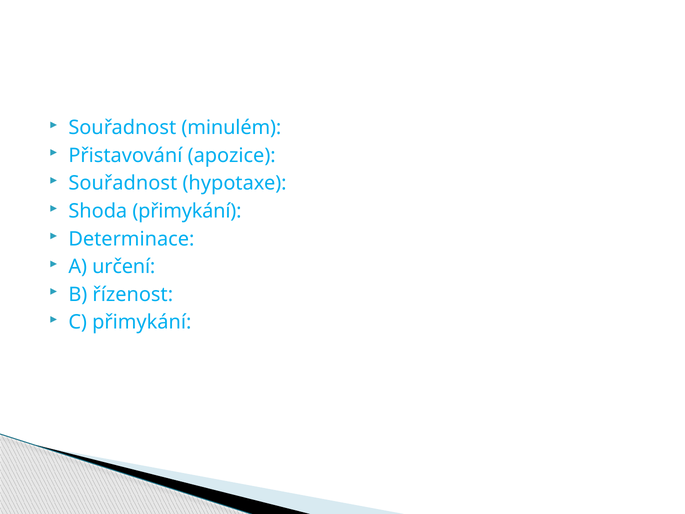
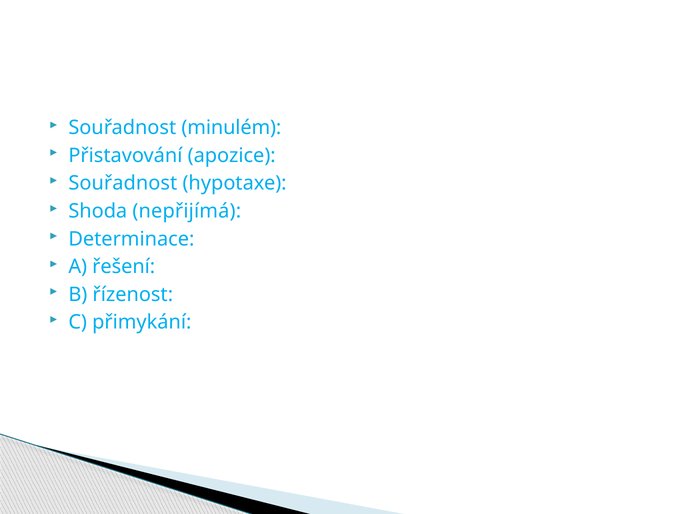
Shoda přimykání: přimykání -> nepřijímá (187, 211)
určení: určení -> řešení (124, 267)
